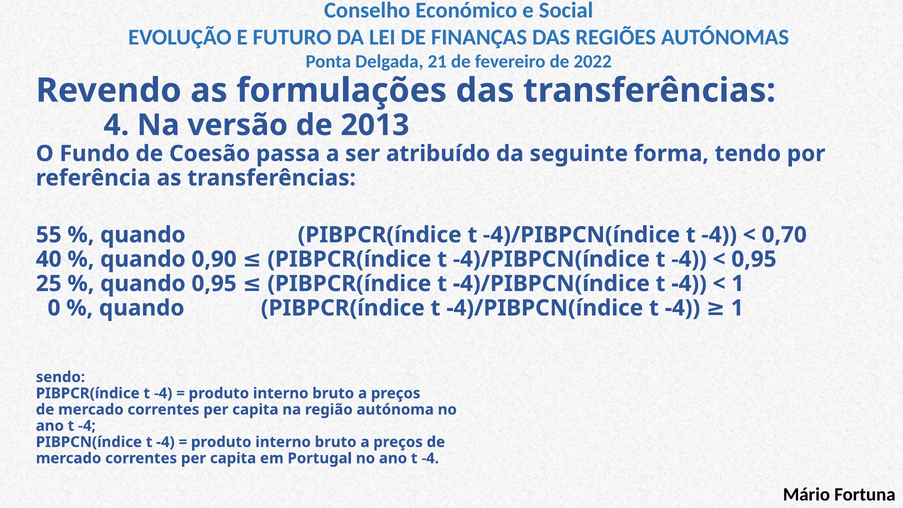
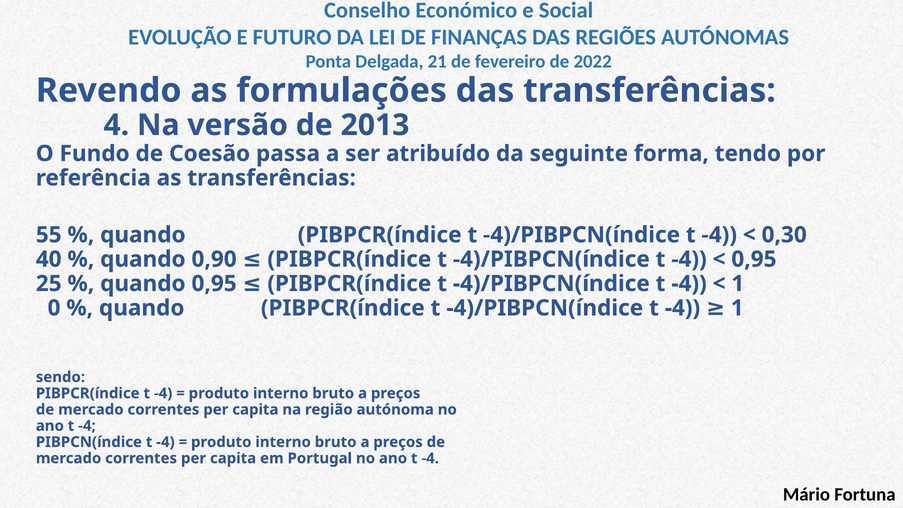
0,70: 0,70 -> 0,30 (784, 235)
